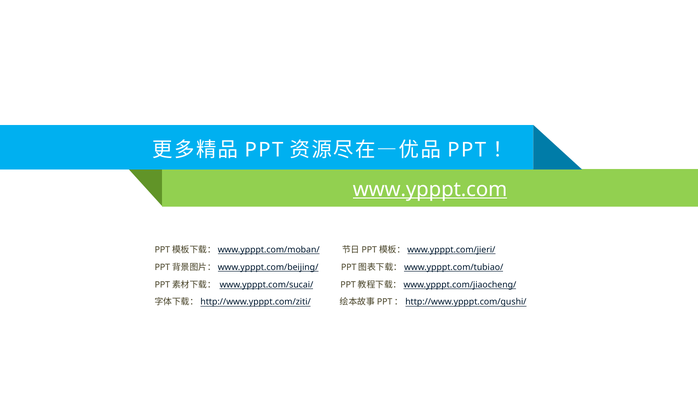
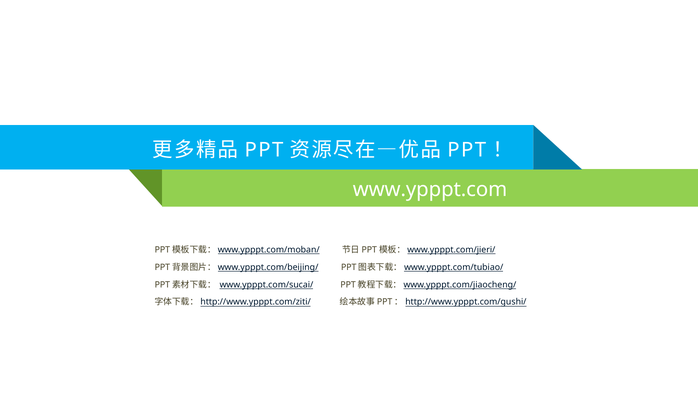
www.ypppt.com underline: present -> none (430, 189)
